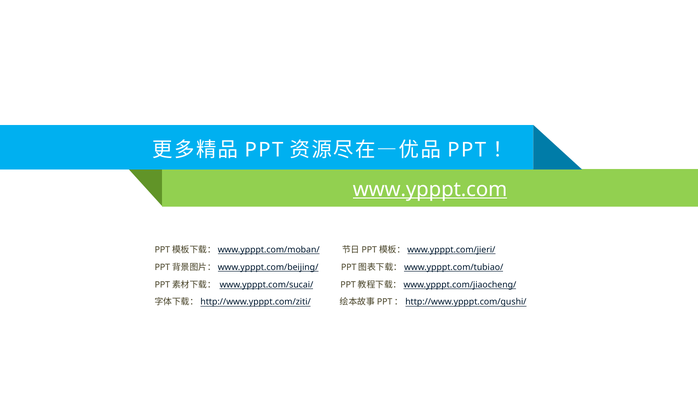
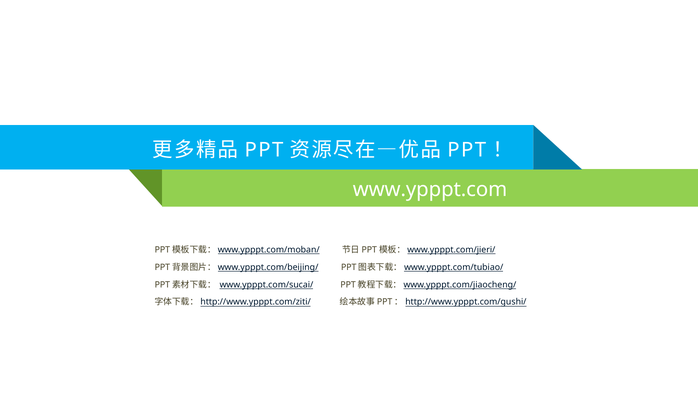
www.ypppt.com underline: present -> none (430, 189)
